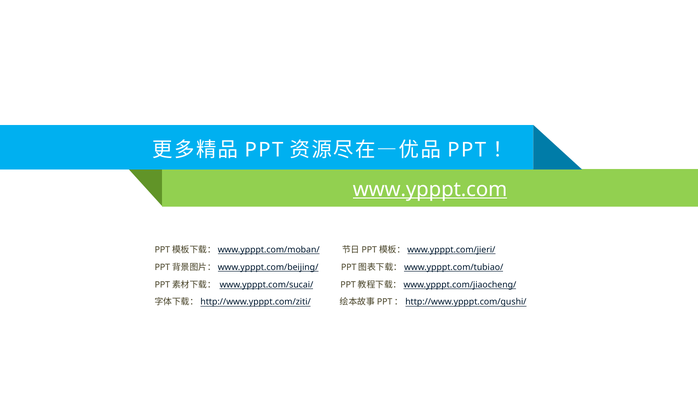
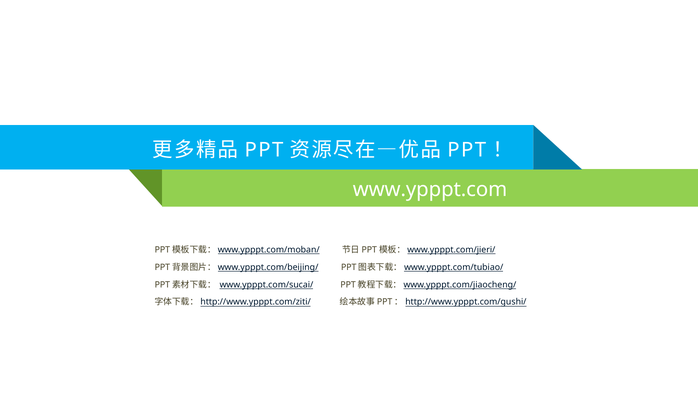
www.ypppt.com underline: present -> none (430, 189)
